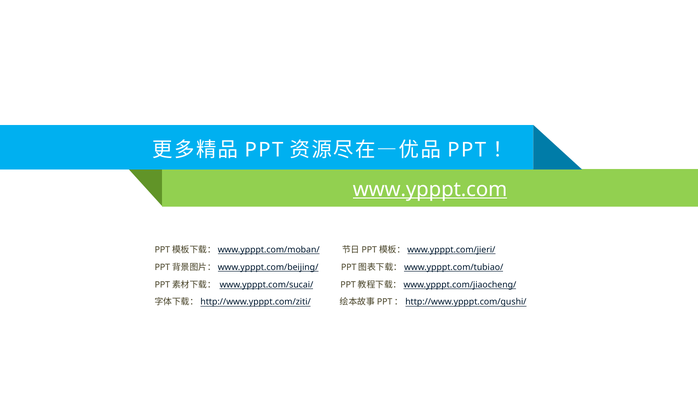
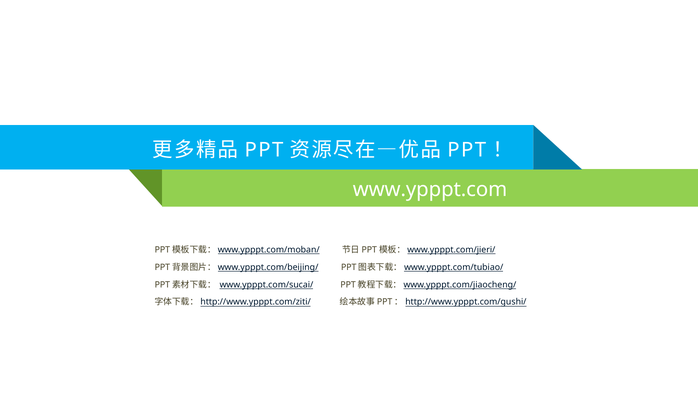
www.ypppt.com underline: present -> none (430, 189)
